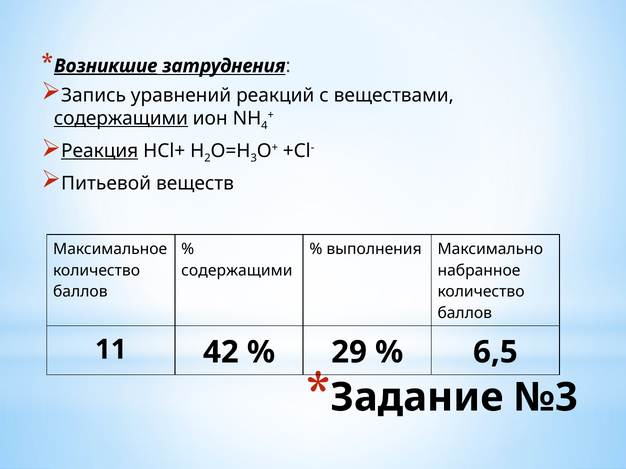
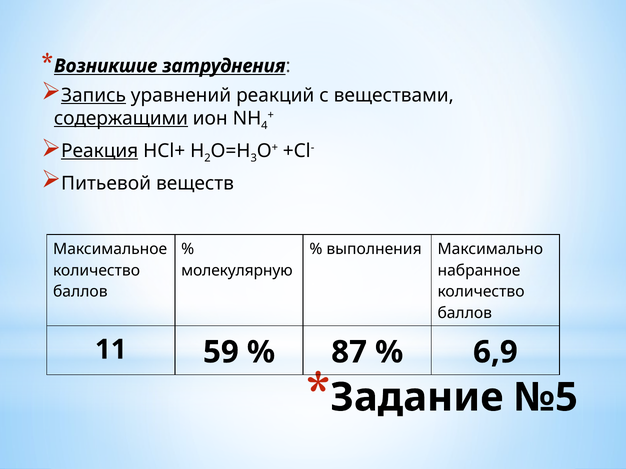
Возникшие underline: present -> none (106, 66)
Запись underline: none -> present (94, 95)
содержащими: содержащими -> молекулярную (237, 271)
42: 42 -> 59 (221, 353)
29: 29 -> 87 (349, 353)
6,5: 6,5 -> 6,9 (495, 353)
№3: №3 -> №5 (546, 398)
